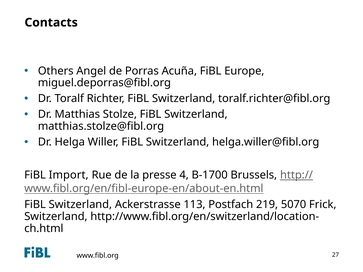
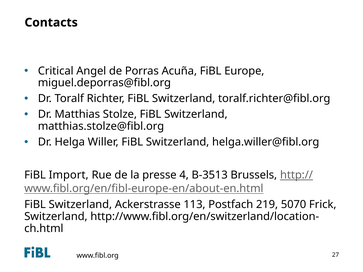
Others: Others -> Critical (56, 71)
B-1700: B-1700 -> B-3513 (210, 175)
